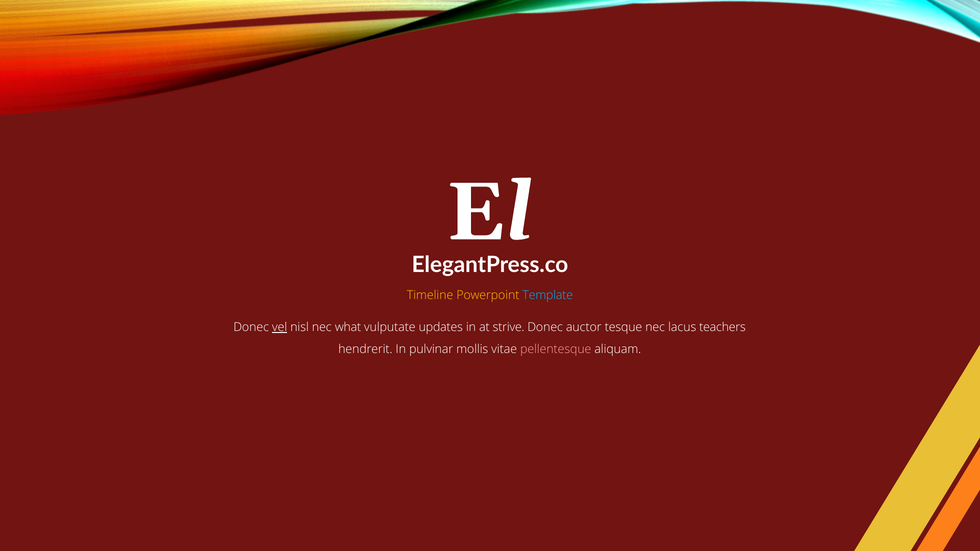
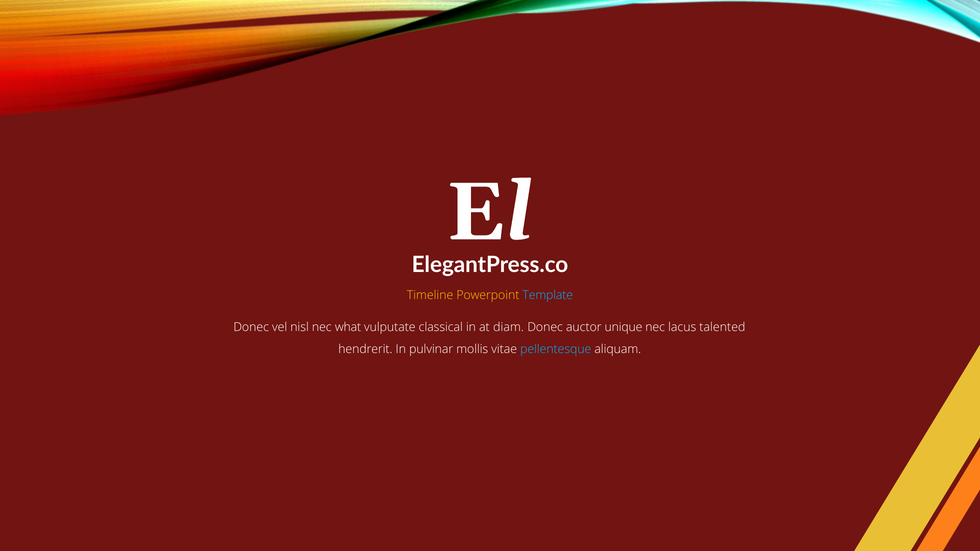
vel underline: present -> none (280, 327)
updates: updates -> classical (441, 327)
strive: strive -> diam (508, 327)
tesque: tesque -> unique (624, 327)
teachers: teachers -> talented (722, 327)
pellentesque colour: pink -> light blue (556, 349)
